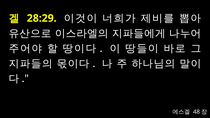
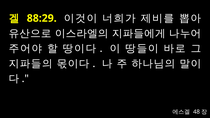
28:29: 28:29 -> 88:29 (42, 18)
